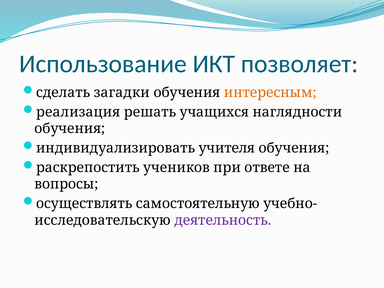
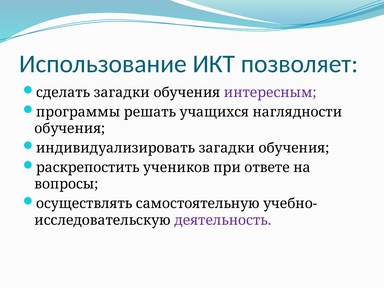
интересным colour: orange -> purple (270, 92)
реализация: реализация -> программы (78, 112)
индивидуализировать учителя: учителя -> загадки (227, 148)
